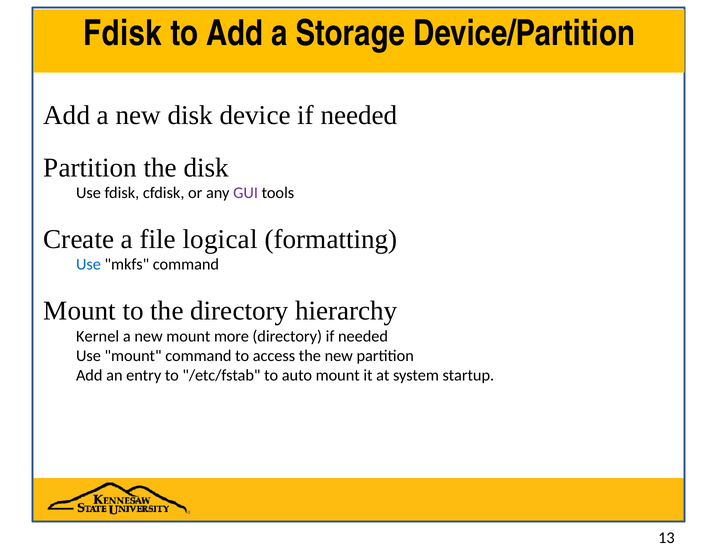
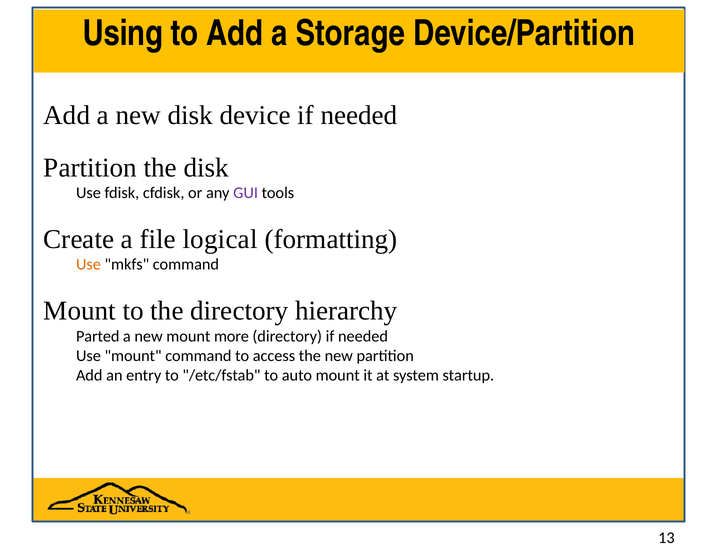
Fdisk: Fdisk -> Using (123, 33)
Use colour: blue -> orange (88, 265)
Kernel: Kernel -> Parted (98, 336)
